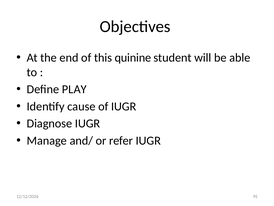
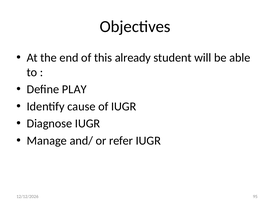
quinine: quinine -> already (133, 57)
